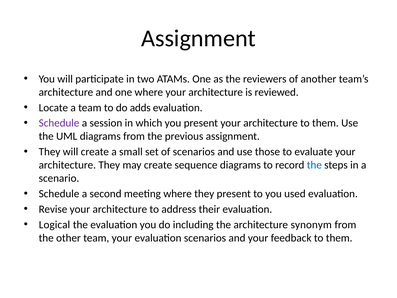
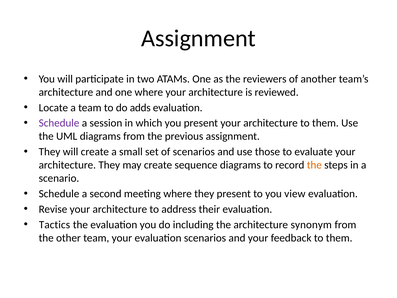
the colour: blue -> orange (314, 165)
used: used -> view (295, 194)
Logical: Logical -> Tactics (54, 224)
